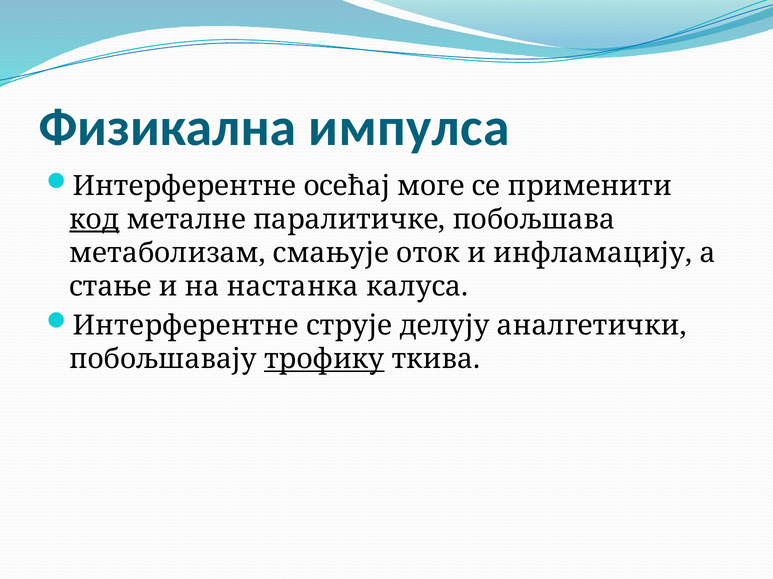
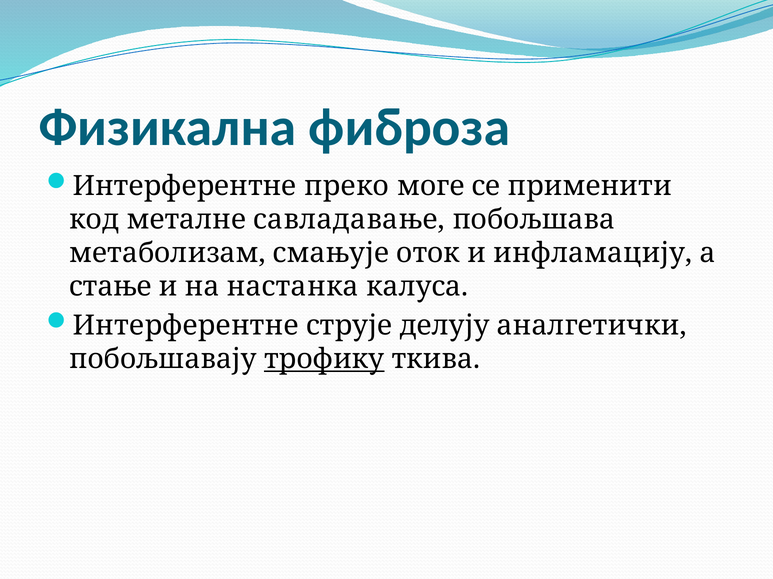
импулса: импулса -> фиброза (409, 128)
осећај: осећај -> преко (347, 186)
код underline: present -> none (94, 220)
паралитичке: паралитичке -> савладавање (349, 220)
